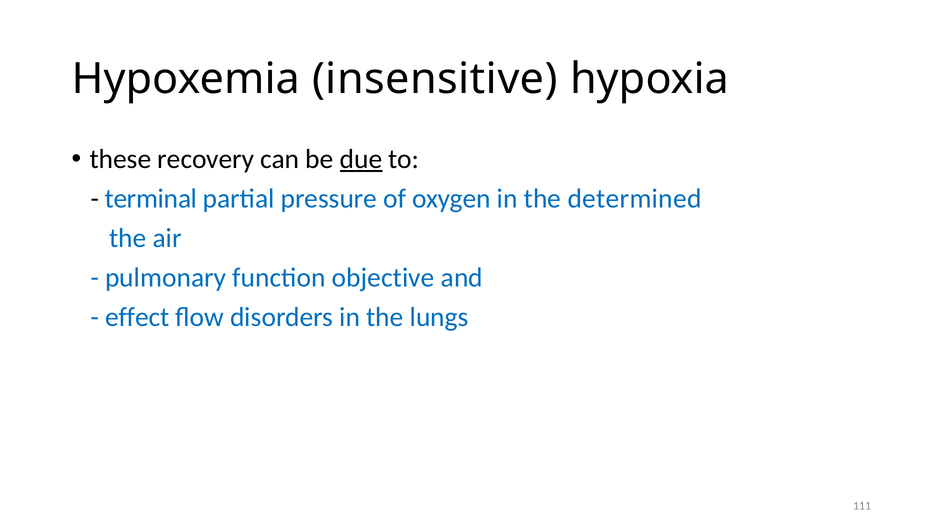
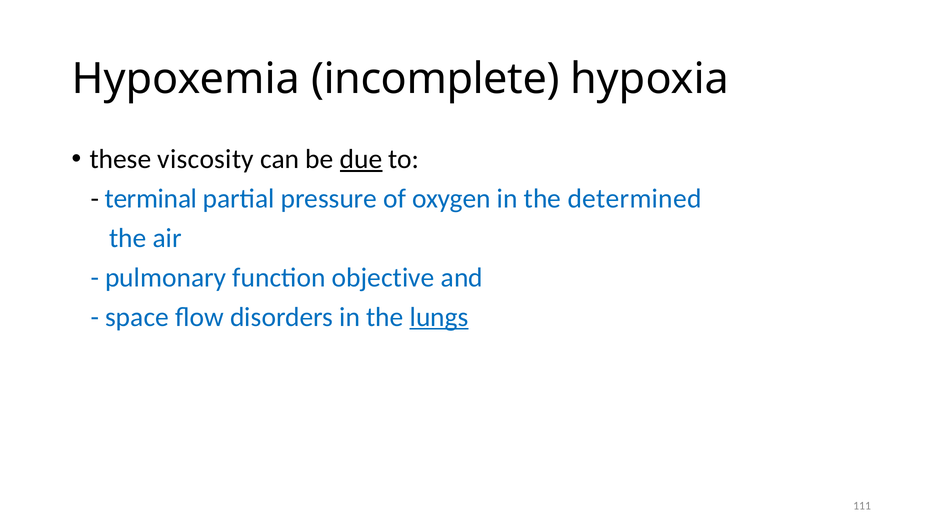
insensitive: insensitive -> incomplete (435, 79)
recovery: recovery -> viscosity (206, 159)
effect: effect -> space (137, 317)
lungs underline: none -> present (439, 317)
